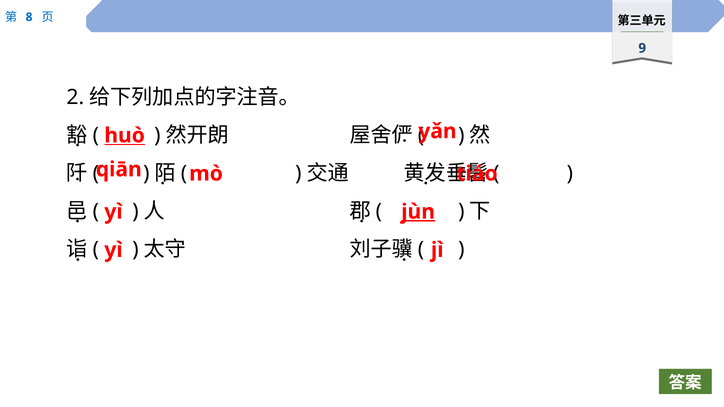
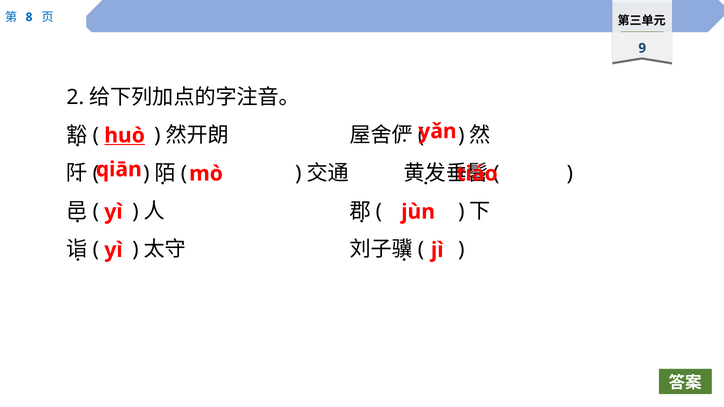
jùn underline: present -> none (418, 212)
